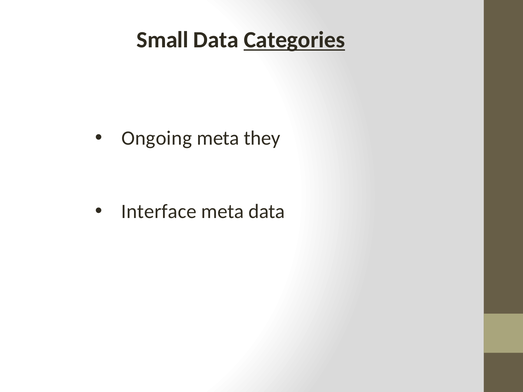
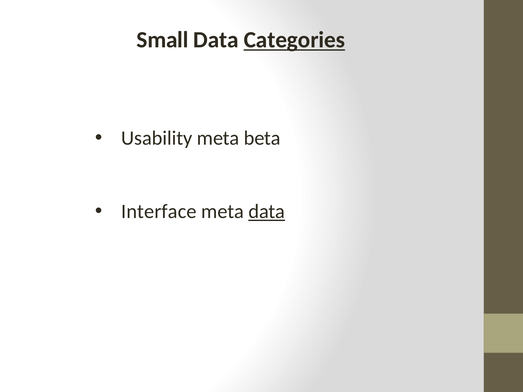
Ongoing: Ongoing -> Usability (157, 138)
they: they -> beta (262, 138)
data underline: none -> present (267, 212)
